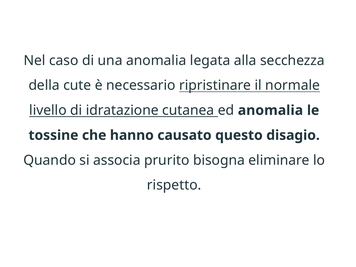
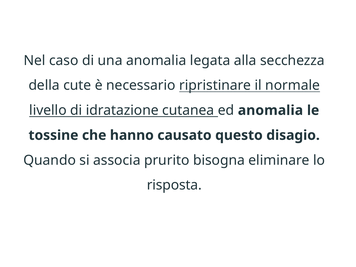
rispetto: rispetto -> risposta (174, 185)
